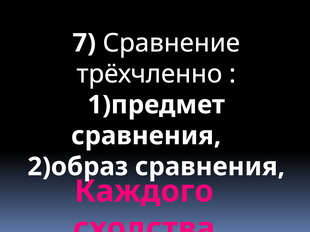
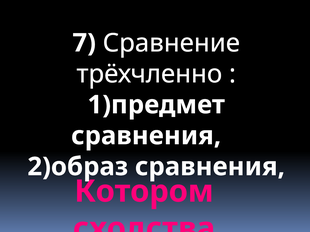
Каждого: Каждого -> Котором (144, 192)
